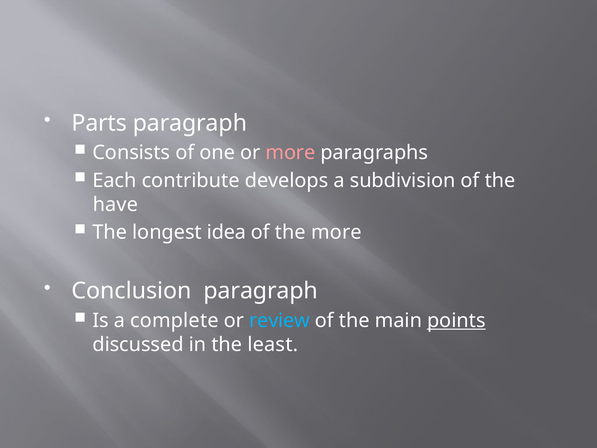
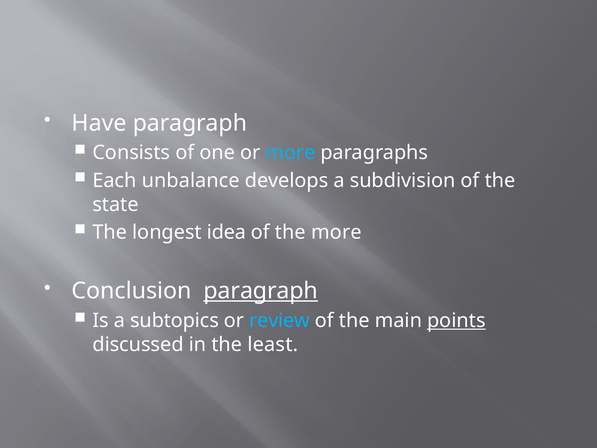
Parts: Parts -> Have (99, 123)
more colour: pink -> light blue (290, 153)
contribute: contribute -> unbalance (191, 180)
have: have -> state (116, 204)
paragraph underline: none -> present (261, 291)
complete: complete -> subtopics (175, 320)
